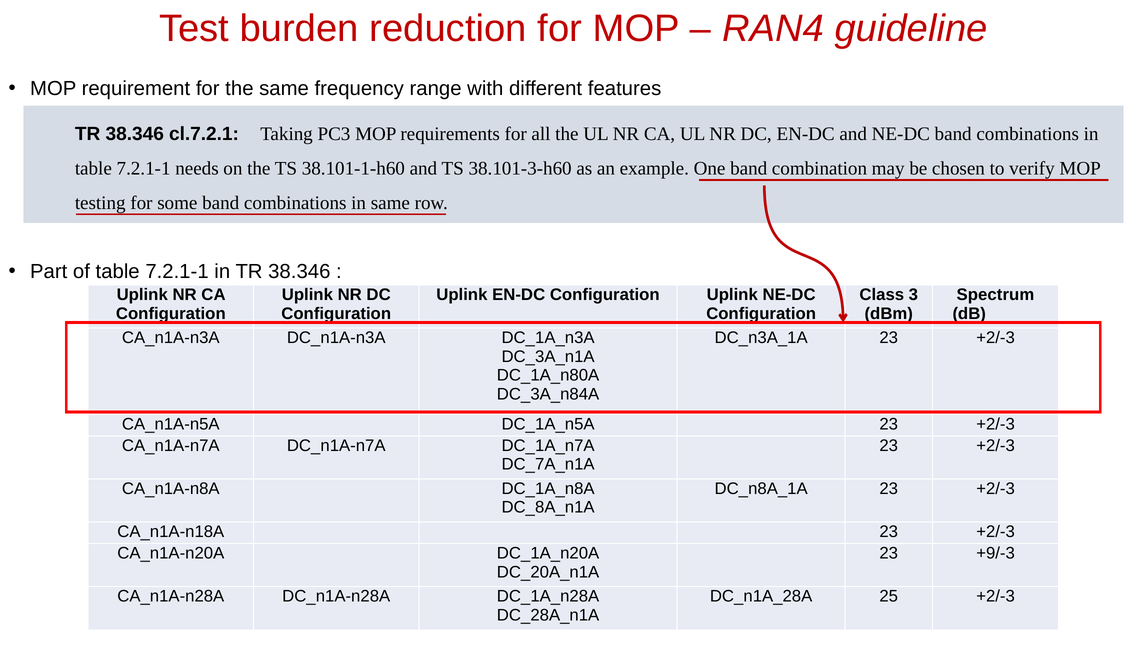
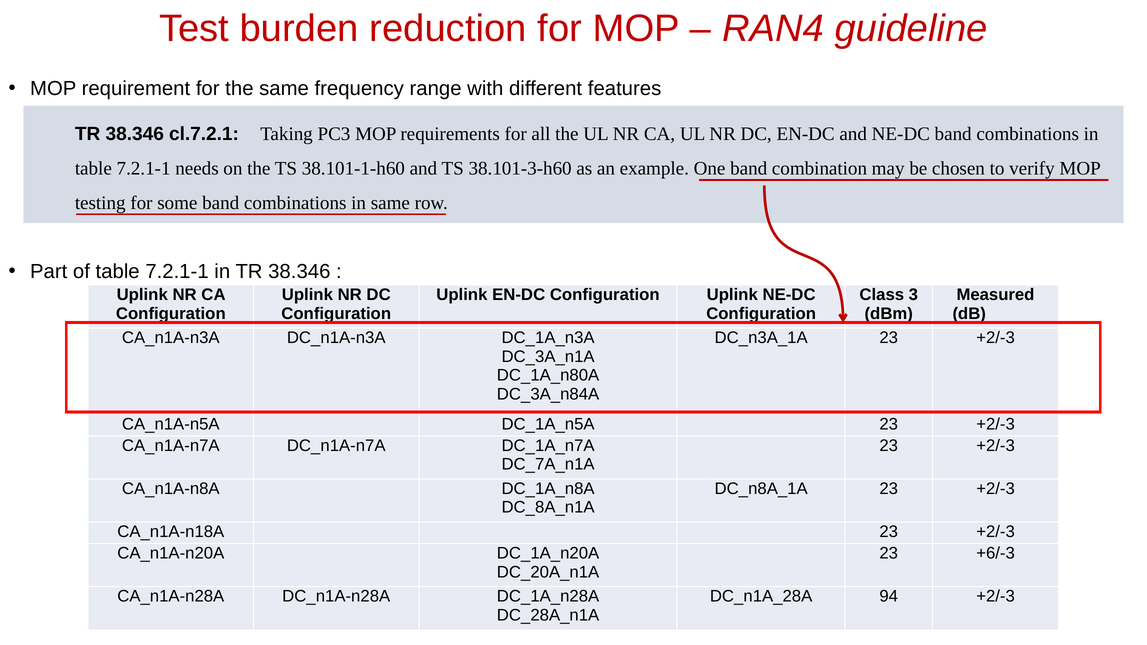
Spectrum: Spectrum -> Measured (995, 295)
+9/-3: +9/-3 -> +6/-3 (996, 553)
25: 25 -> 94 (889, 597)
